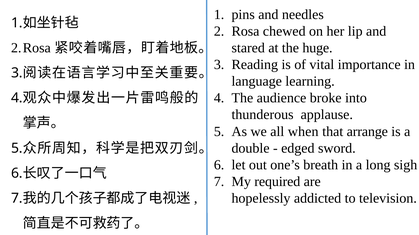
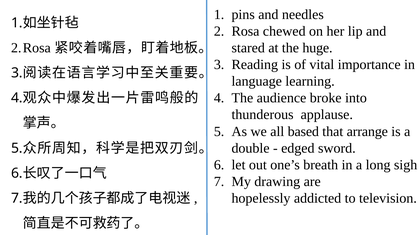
when: when -> based (303, 132)
required: required -> drawing (277, 182)
